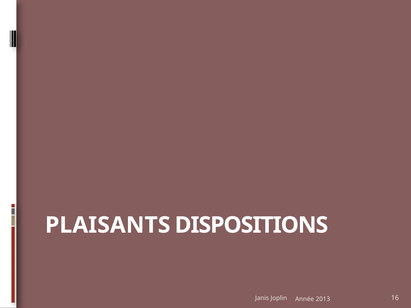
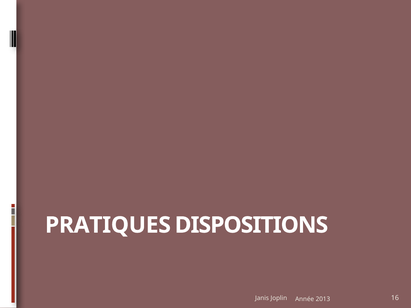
PLAISANTS: PLAISANTS -> PRATIQUES (108, 225)
